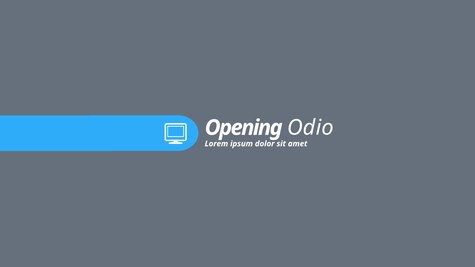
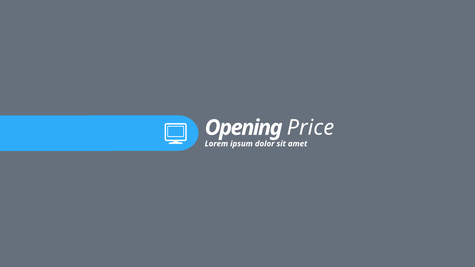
Odio: Odio -> Price (311, 128)
